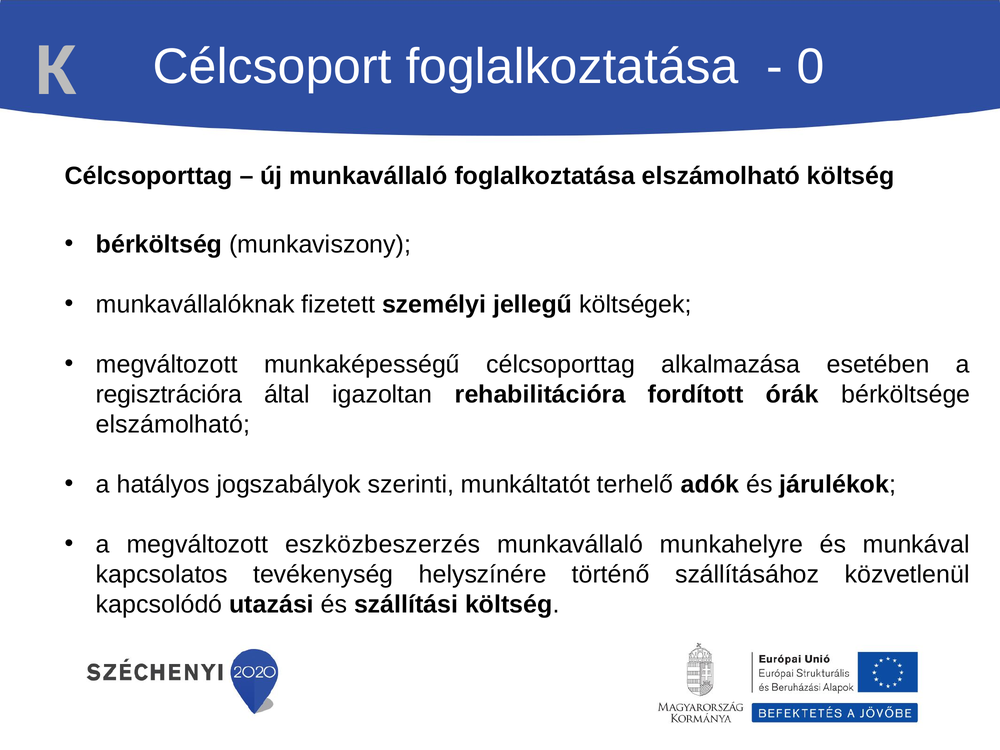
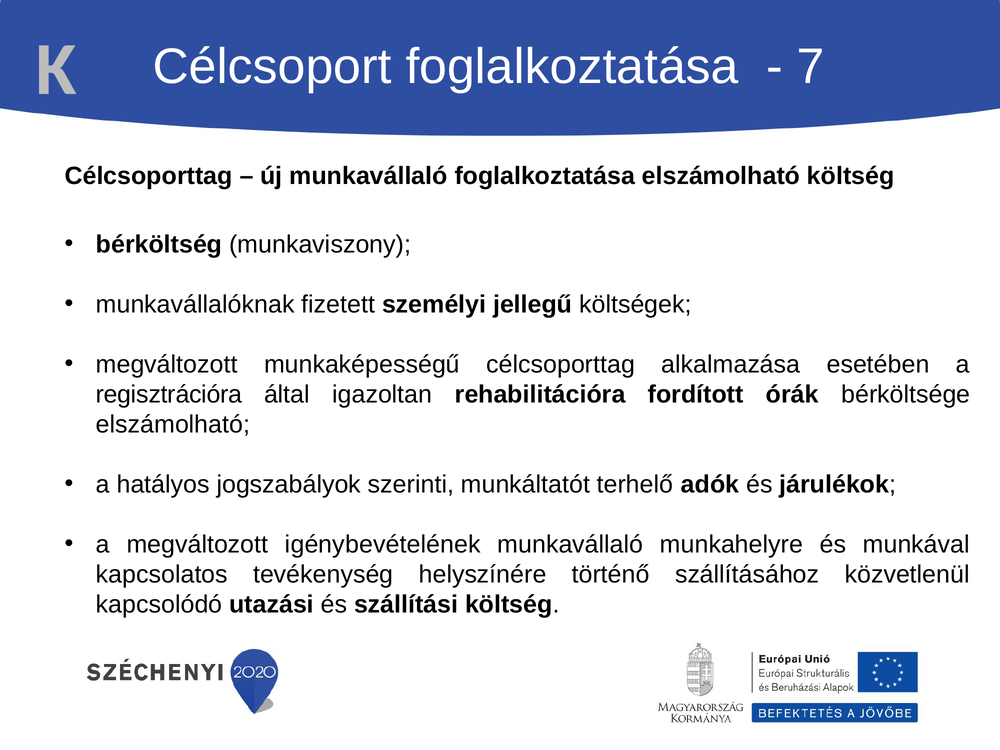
0: 0 -> 7 (811, 67)
eszközbeszerzés: eszközbeszerzés -> igénybevételének (383, 545)
